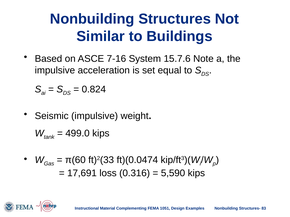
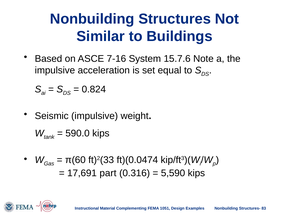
499.0: 499.0 -> 590.0 (78, 134)
loss: loss -> part (108, 173)
